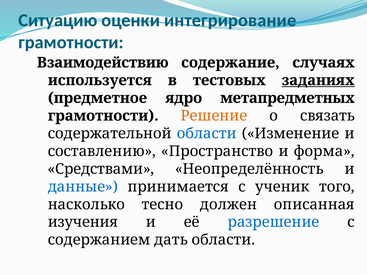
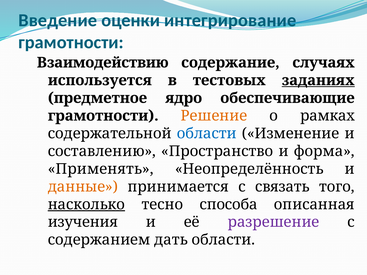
Ситуацию: Ситуацию -> Введение (58, 20)
метапредметных: метапредметных -> обеспечивающие (287, 98)
связать: связать -> рамках (328, 116)
Средствами: Средствами -> Применять (101, 169)
данные colour: blue -> orange (83, 187)
ученик: ученик -> связать (282, 187)
насколько underline: none -> present (86, 205)
должен: должен -> способа (229, 205)
разрешение colour: blue -> purple (273, 222)
